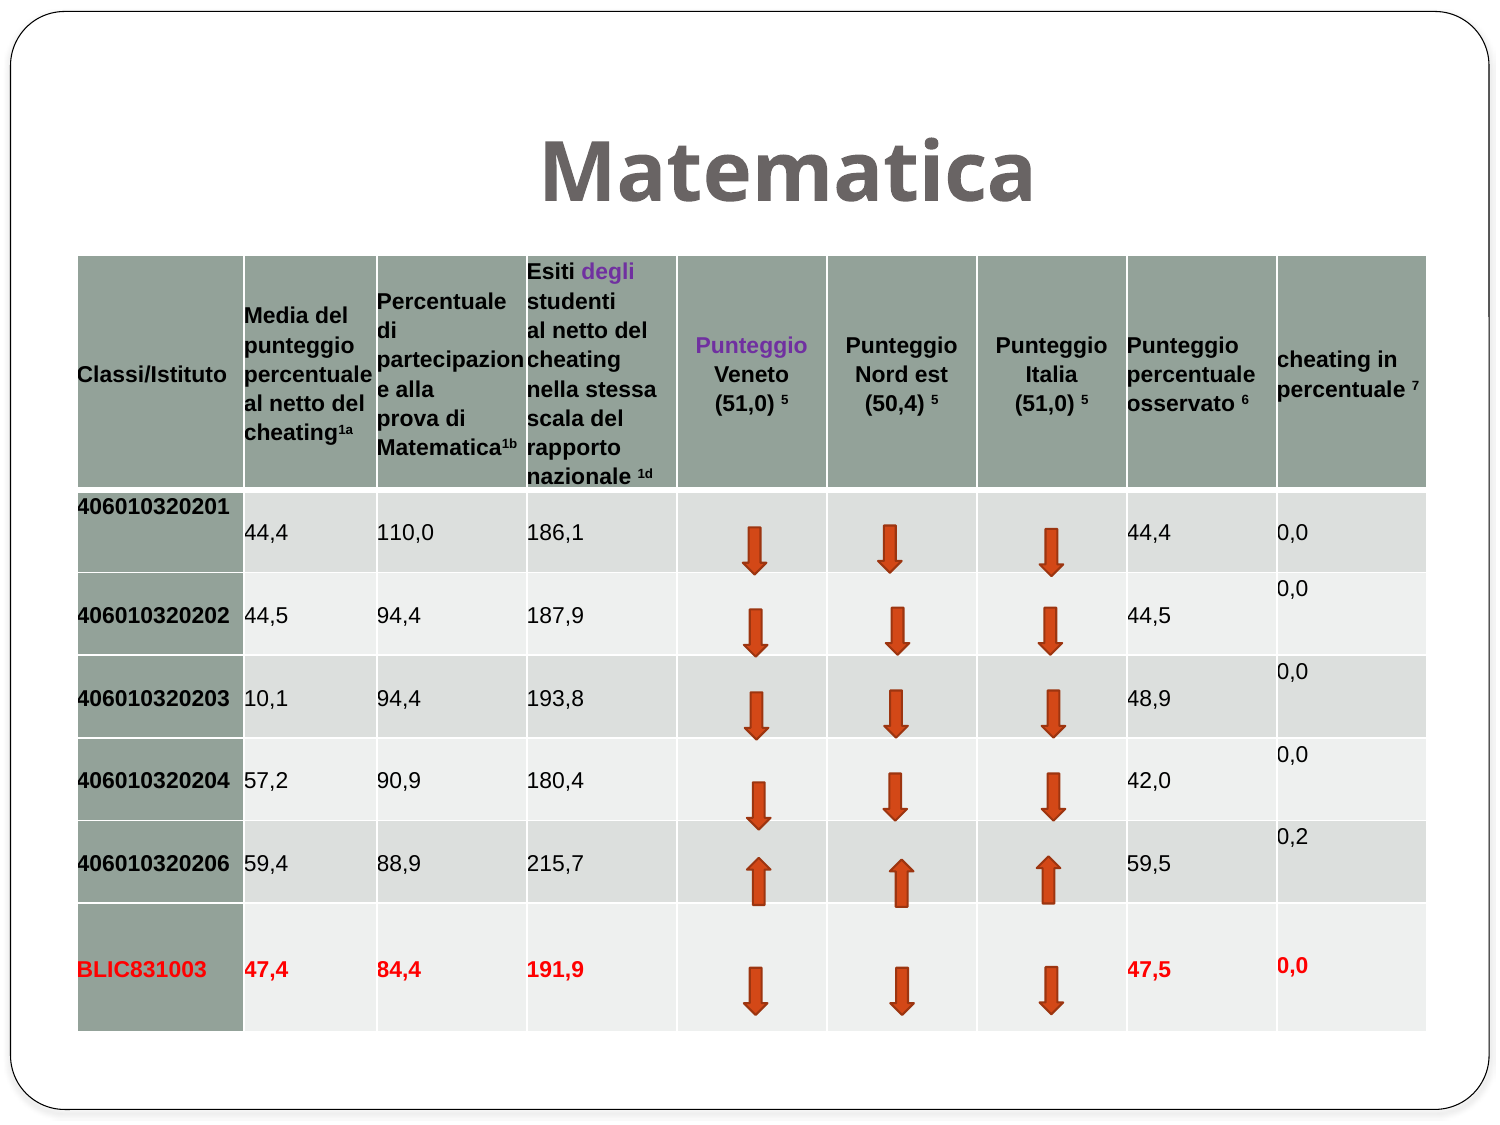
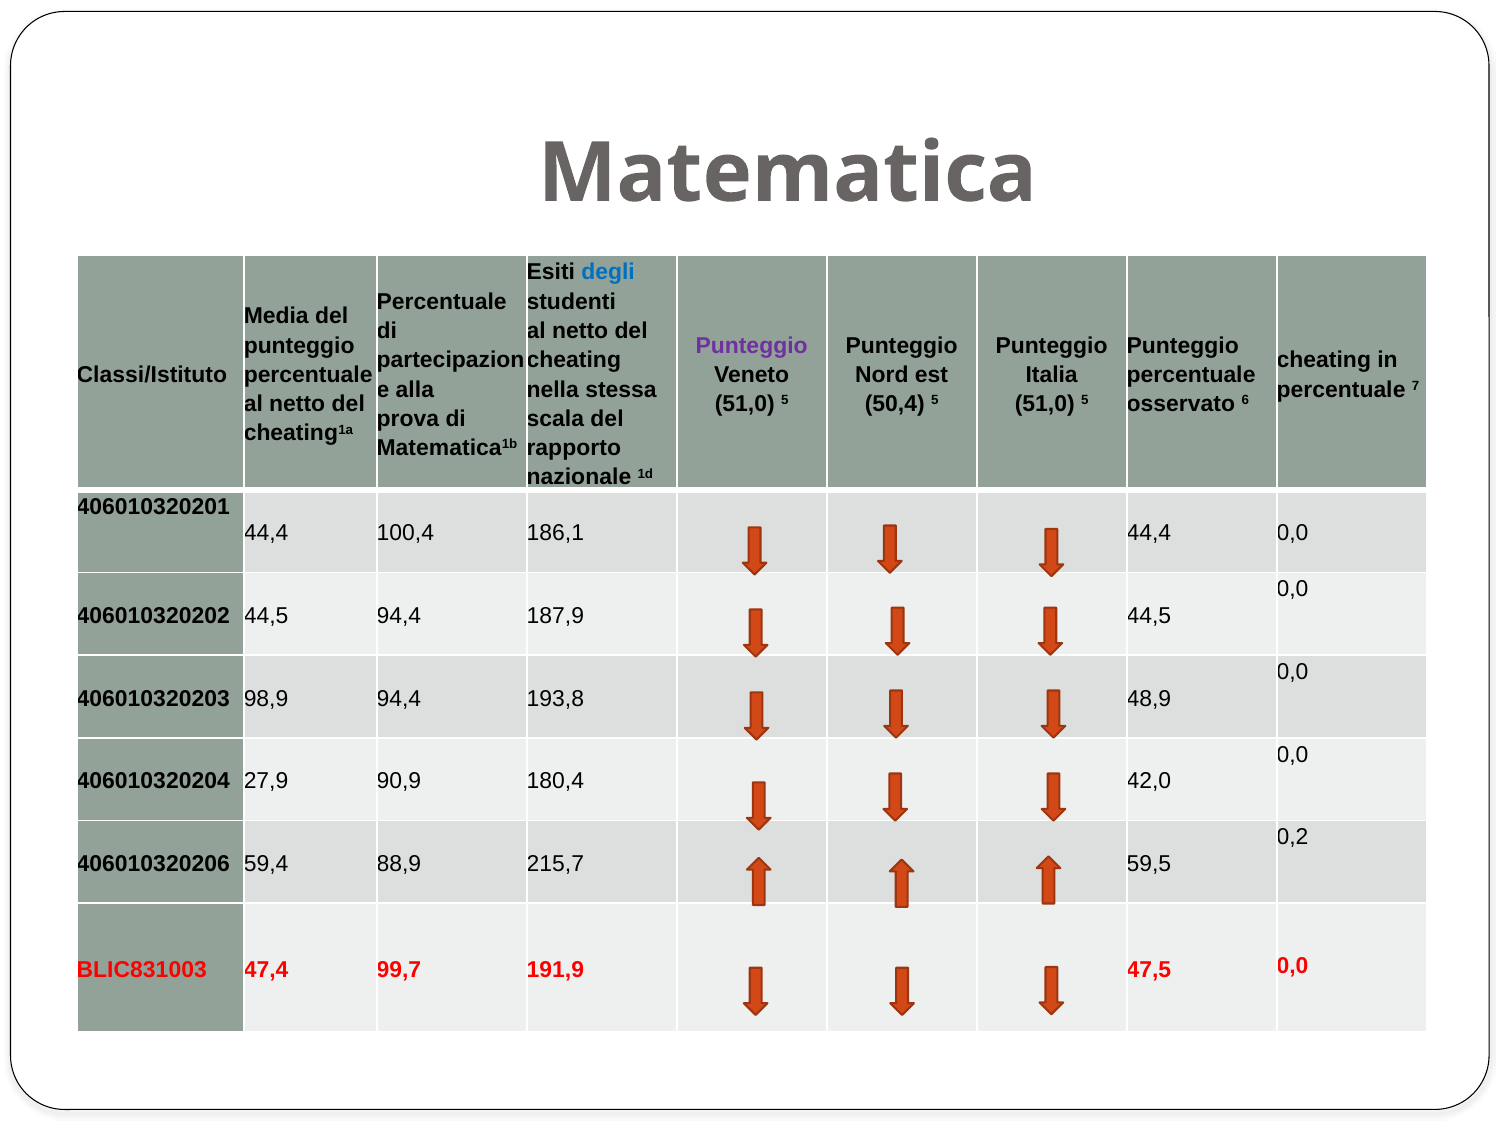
degli colour: purple -> blue (608, 272)
110,0: 110,0 -> 100,4 (405, 533)
10,1: 10,1 -> 98,9 (266, 699)
57,2: 57,2 -> 27,9 (266, 781)
84,4: 84,4 -> 99,7 (399, 970)
